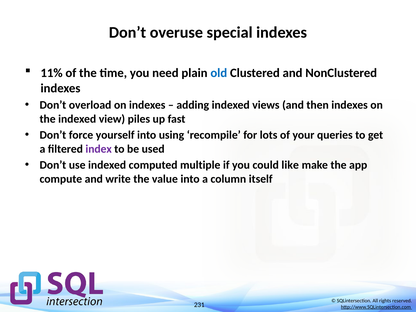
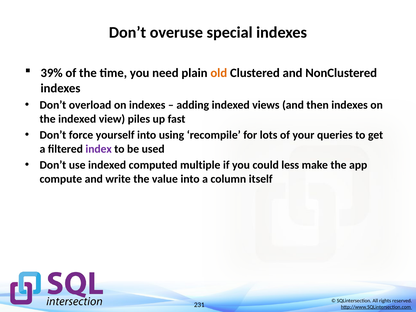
11%: 11% -> 39% (52, 73)
old colour: blue -> orange (219, 73)
like: like -> less (290, 165)
